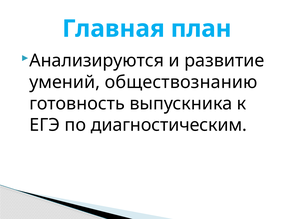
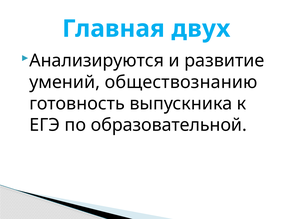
план: план -> двух (201, 29)
диагностическим: диагностическим -> образовательной (169, 125)
